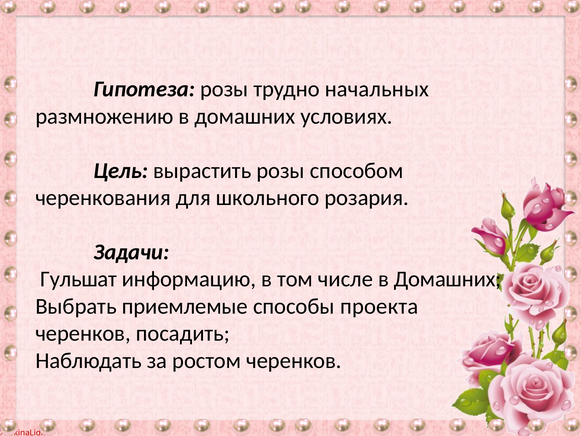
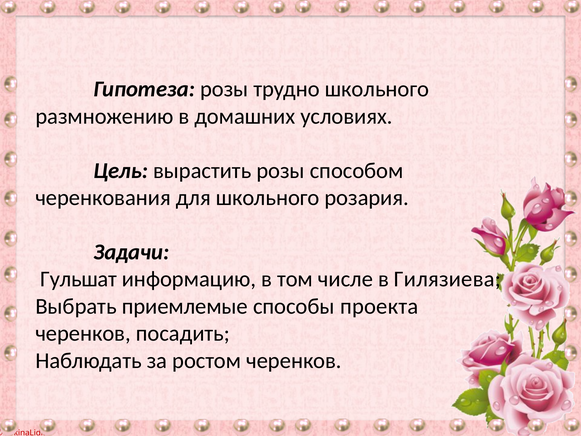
трудно начальных: начальных -> школьного (377, 89)
числе в Домашних: Домашних -> Гилязиева (447, 279)
